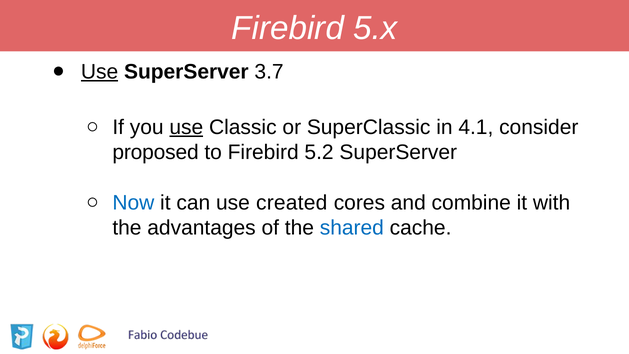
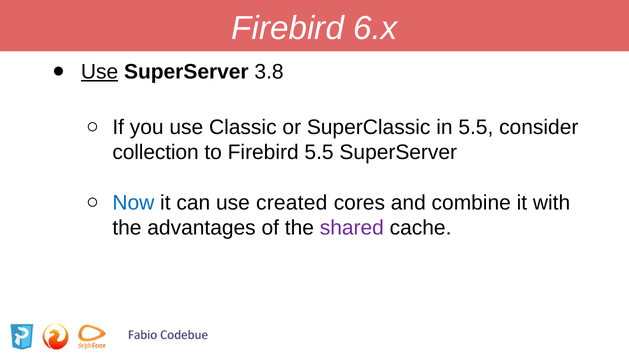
5.x: 5.x -> 6.x (375, 29)
3.7: 3.7 -> 3.8 (269, 72)
use underline: present -> none (186, 127)
in 4.1: 4.1 -> 5.5 (476, 127)
proposed: proposed -> collection (156, 152)
Firebird 5.2: 5.2 -> 5.5 (319, 152)
shared colour: blue -> purple (352, 228)
